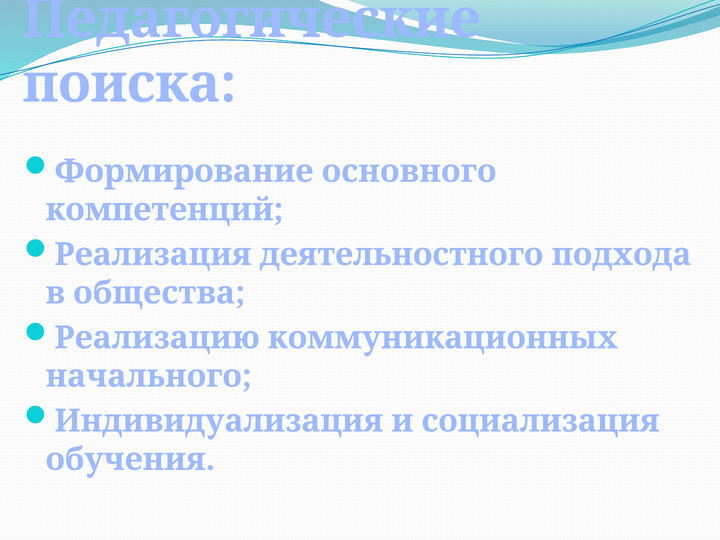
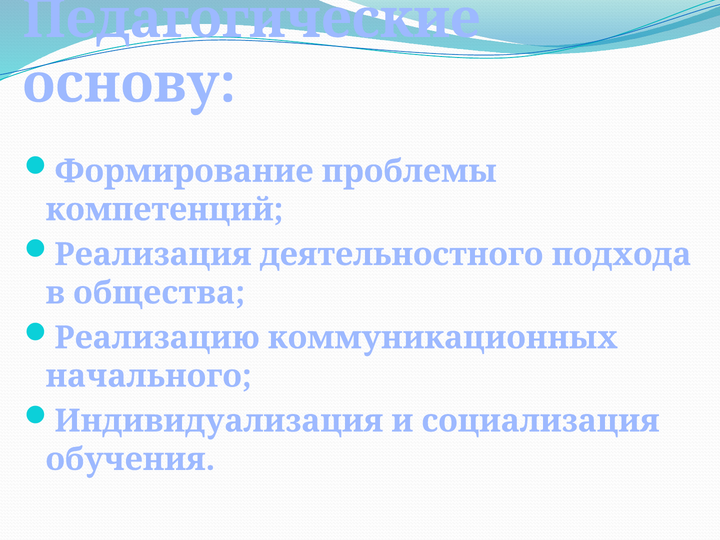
поиска: поиска -> основу (129, 84)
основного: основного -> проблемы (409, 171)
